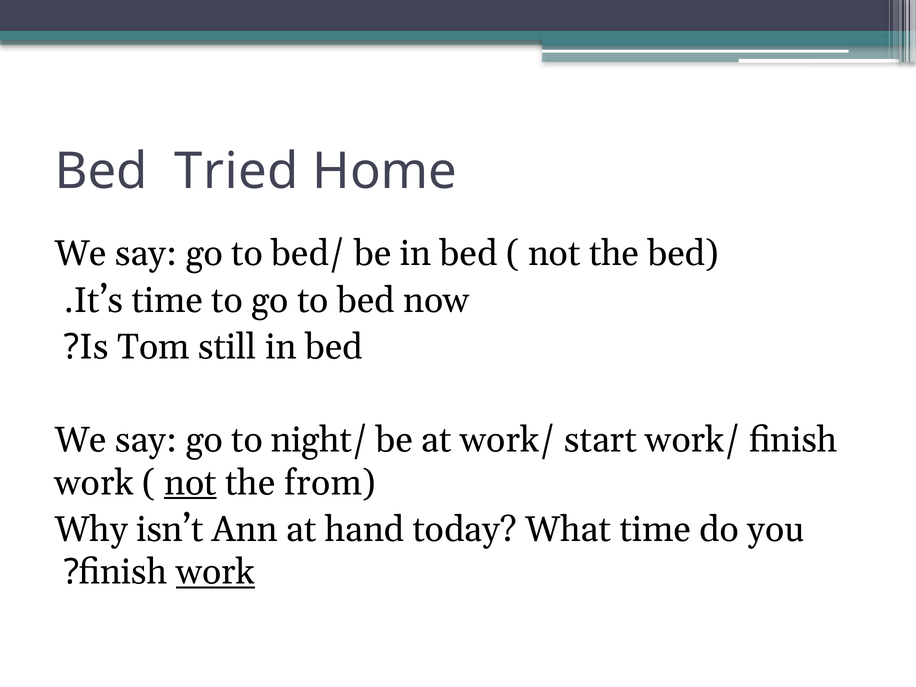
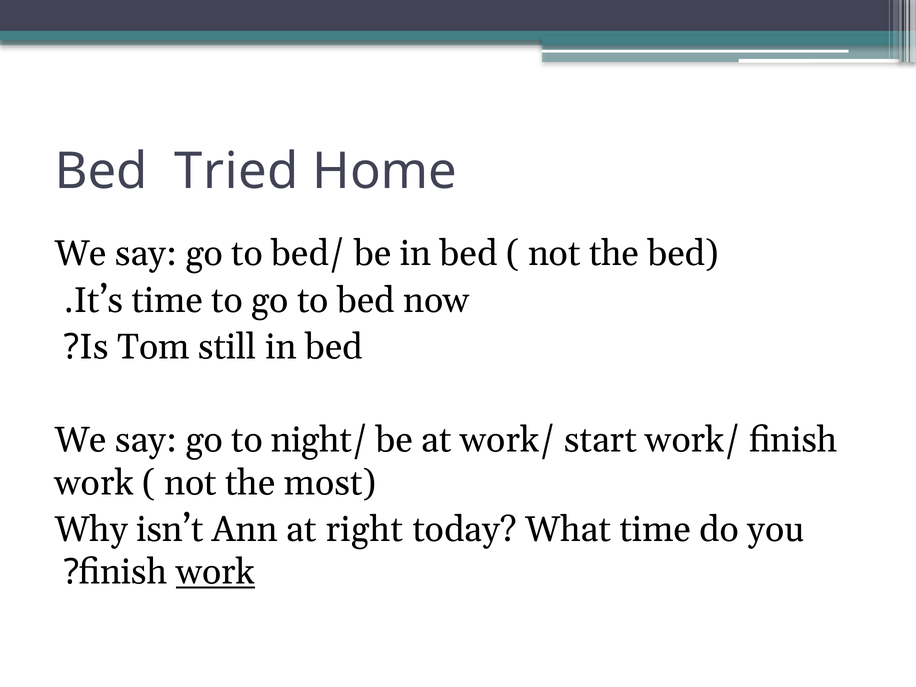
not underline: present -> none (190, 483)
from: from -> most (330, 483)
hand: hand -> right (364, 529)
